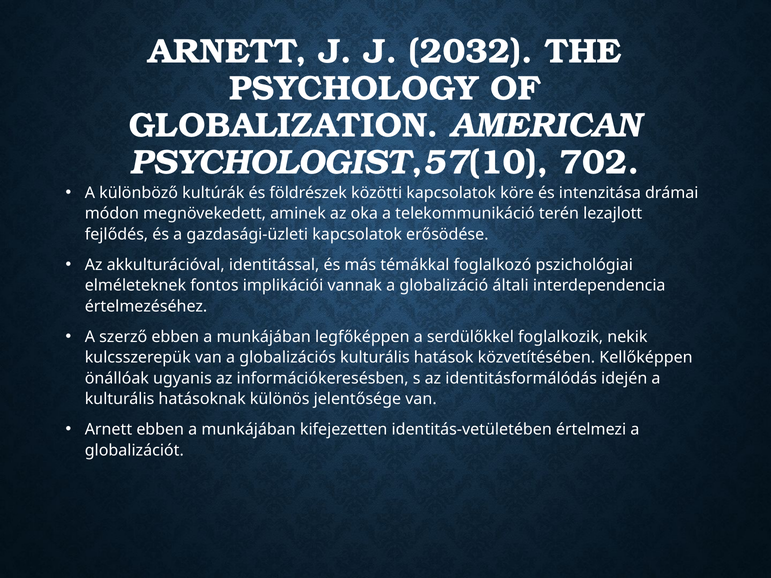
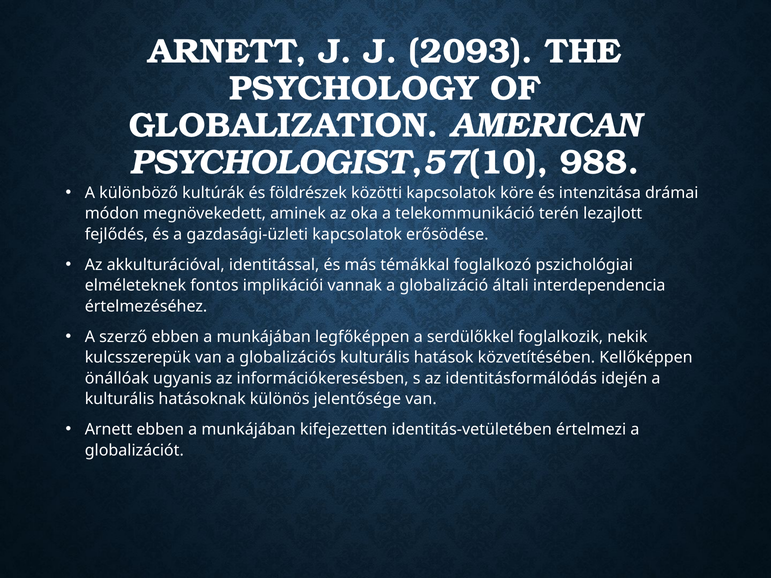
2032: 2032 -> 2093 (471, 52)
702: 702 -> 988 (600, 163)
